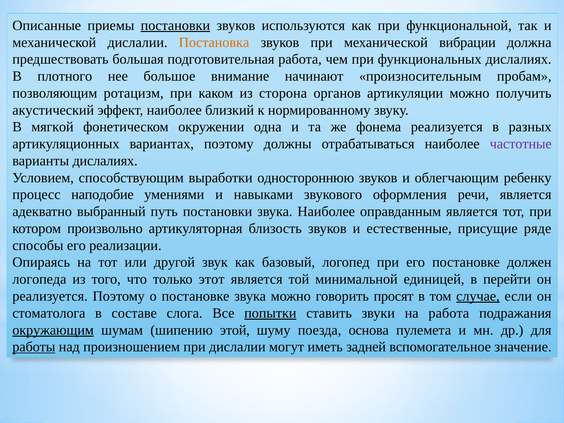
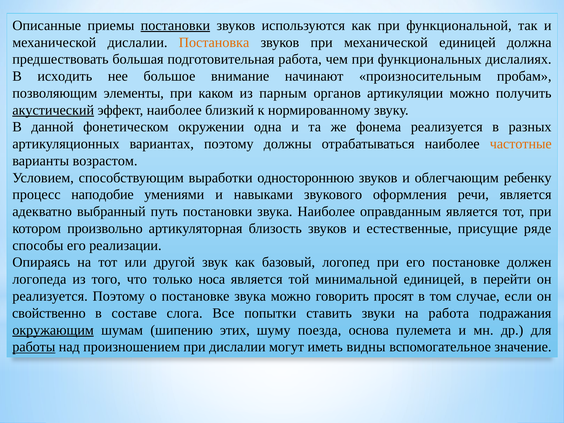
механической вибрации: вибрации -> единицей (467, 42)
плотного: плотного -> исходить (65, 76)
ротацизм: ротацизм -> элементы (134, 93)
сторона: сторона -> парным (283, 93)
акустический underline: none -> present (53, 110)
мягкой: мягкой -> данной (53, 127)
частотные colour: purple -> orange (521, 144)
варианты дислалиях: дислалиях -> возрастом (105, 161)
этот: этот -> носа (212, 279)
случае underline: present -> none (478, 296)
стоматолога: стоматолога -> свойственно (49, 313)
попытки underline: present -> none (270, 313)
этой: этой -> этих (235, 330)
задней: задней -> видны (366, 347)
